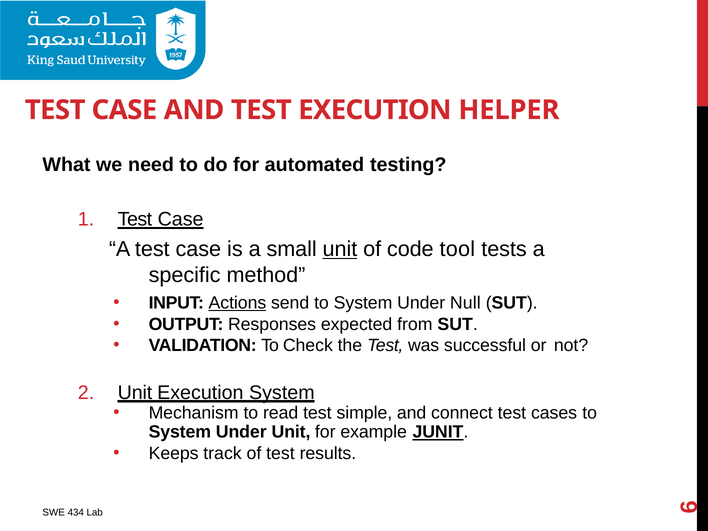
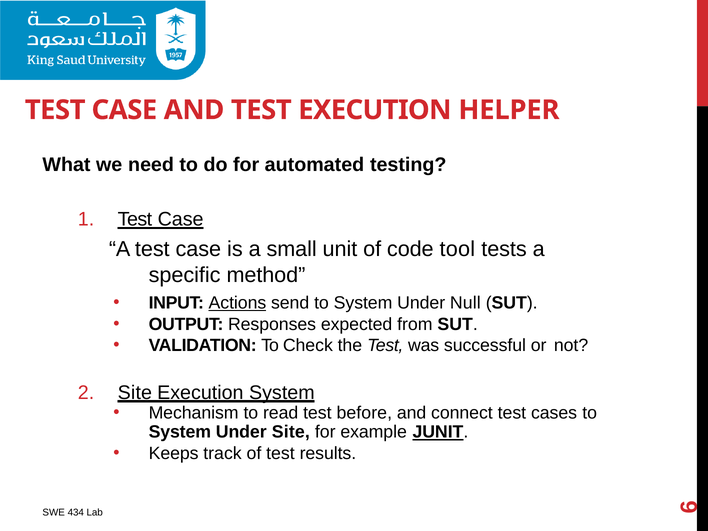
unit underline: present -> none (340, 249)
Unit: Unit -> Site (135, 393)
simple: simple -> before (364, 413)
Under Unit: Unit -> Site (291, 432)
